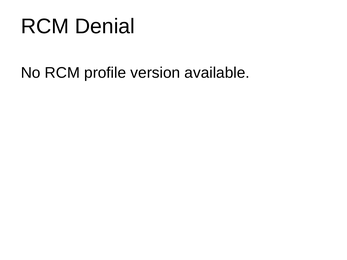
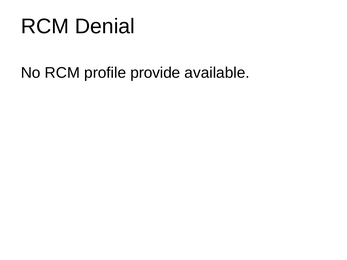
version: version -> provide (155, 73)
